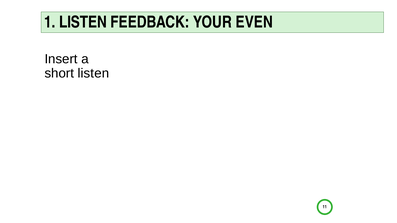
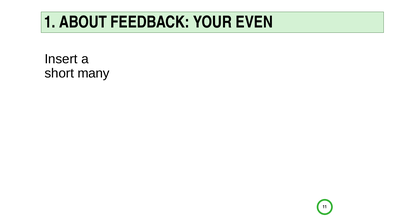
1 LISTEN: LISTEN -> ABOUT (83, 22)
short listen: listen -> many (93, 73)
